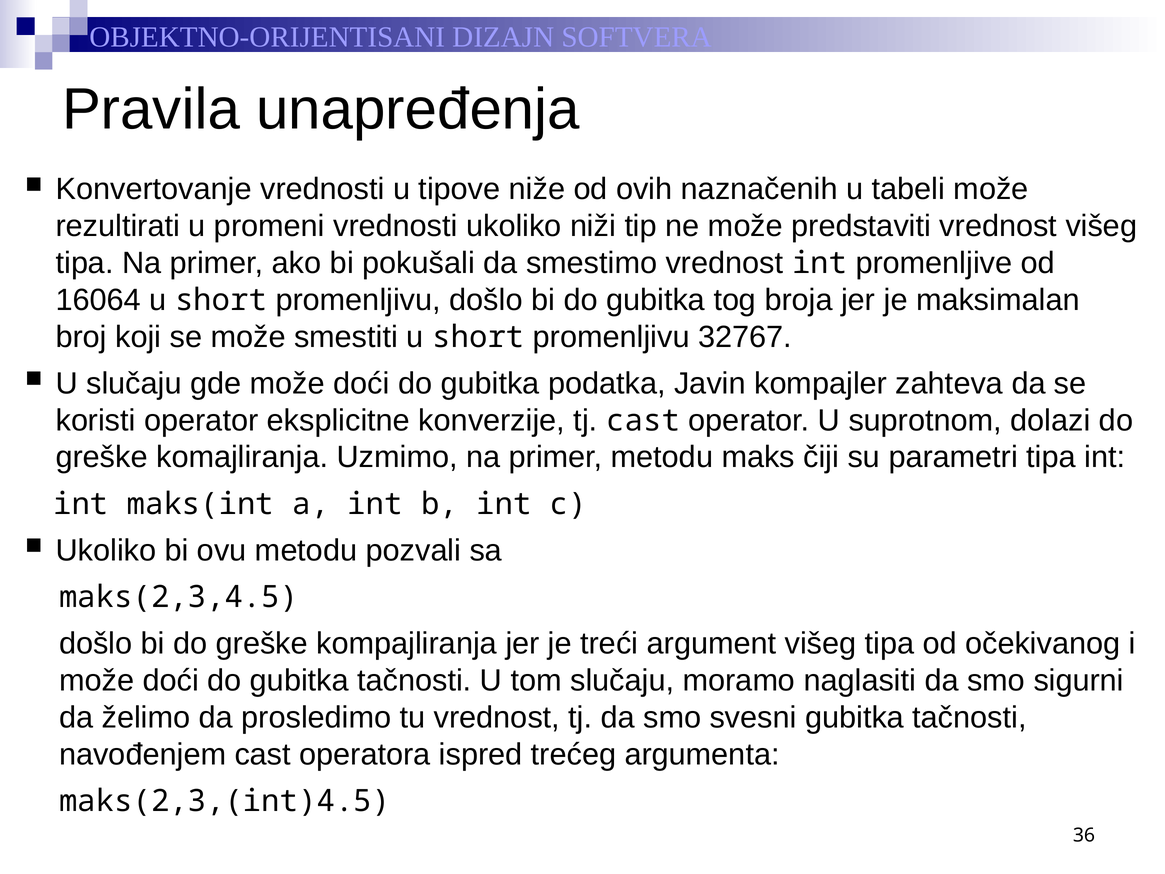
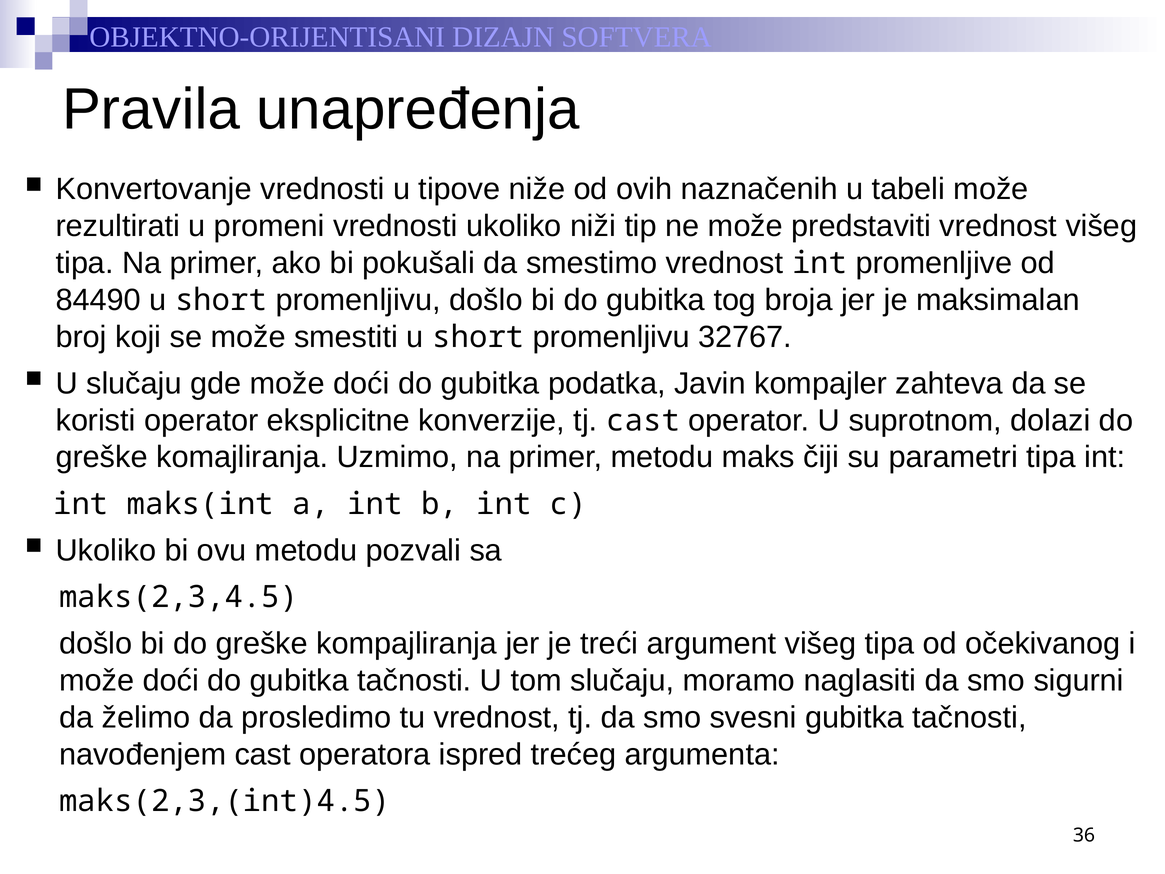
16064: 16064 -> 84490 (98, 300)
